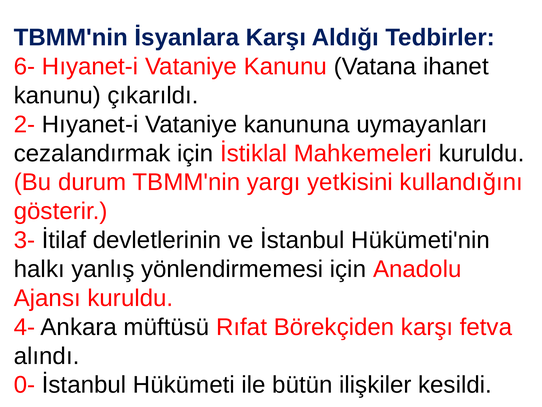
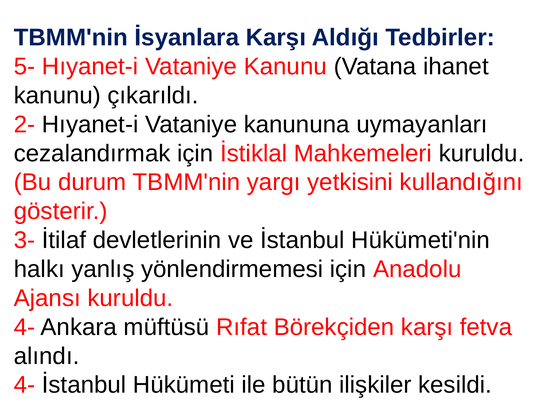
6-: 6- -> 5- (25, 66)
0-: 0- -> 4- (25, 385)
